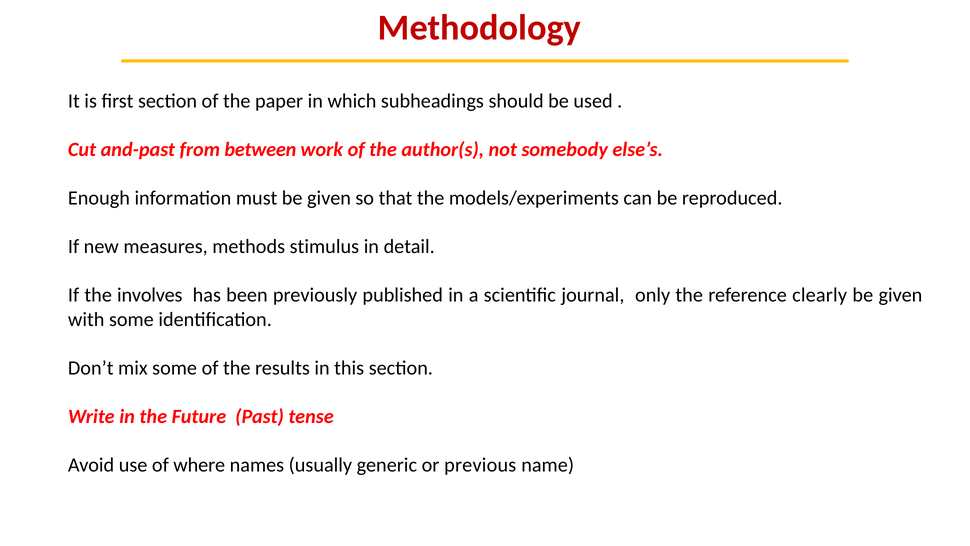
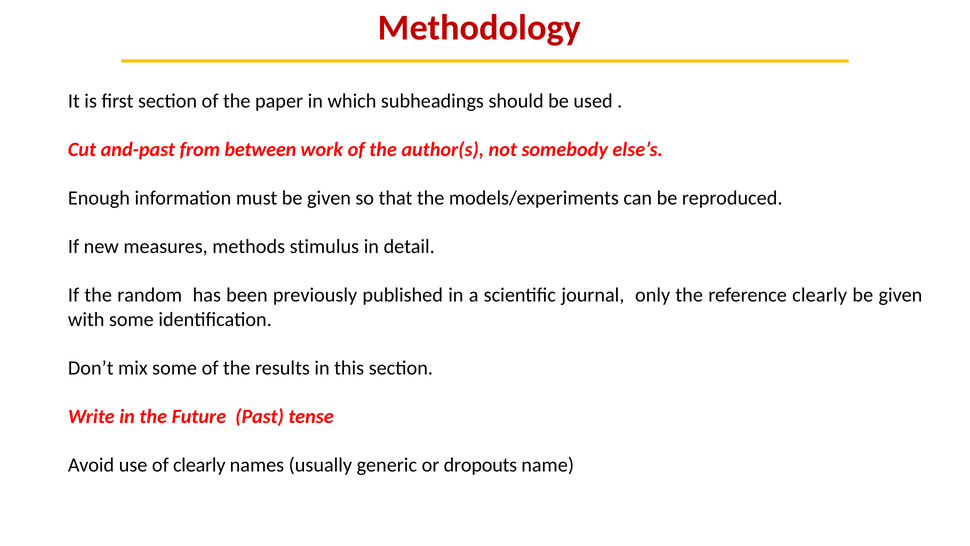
involves: involves -> random (150, 295)
of where: where -> clearly (199, 465)
previous: previous -> dropouts (480, 465)
